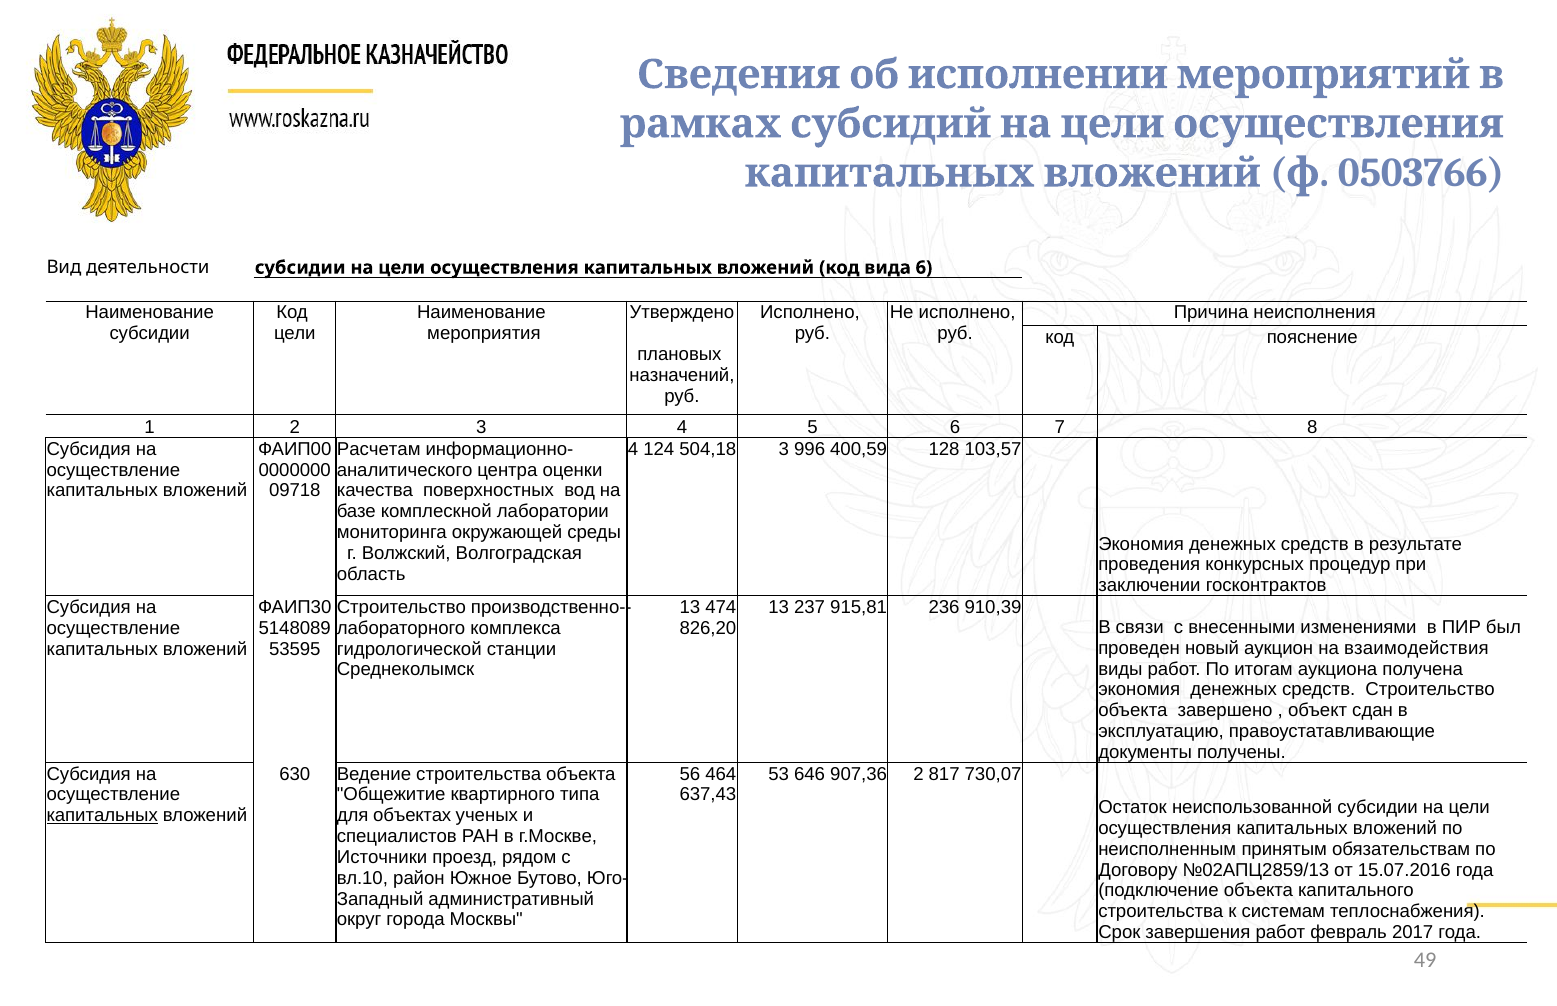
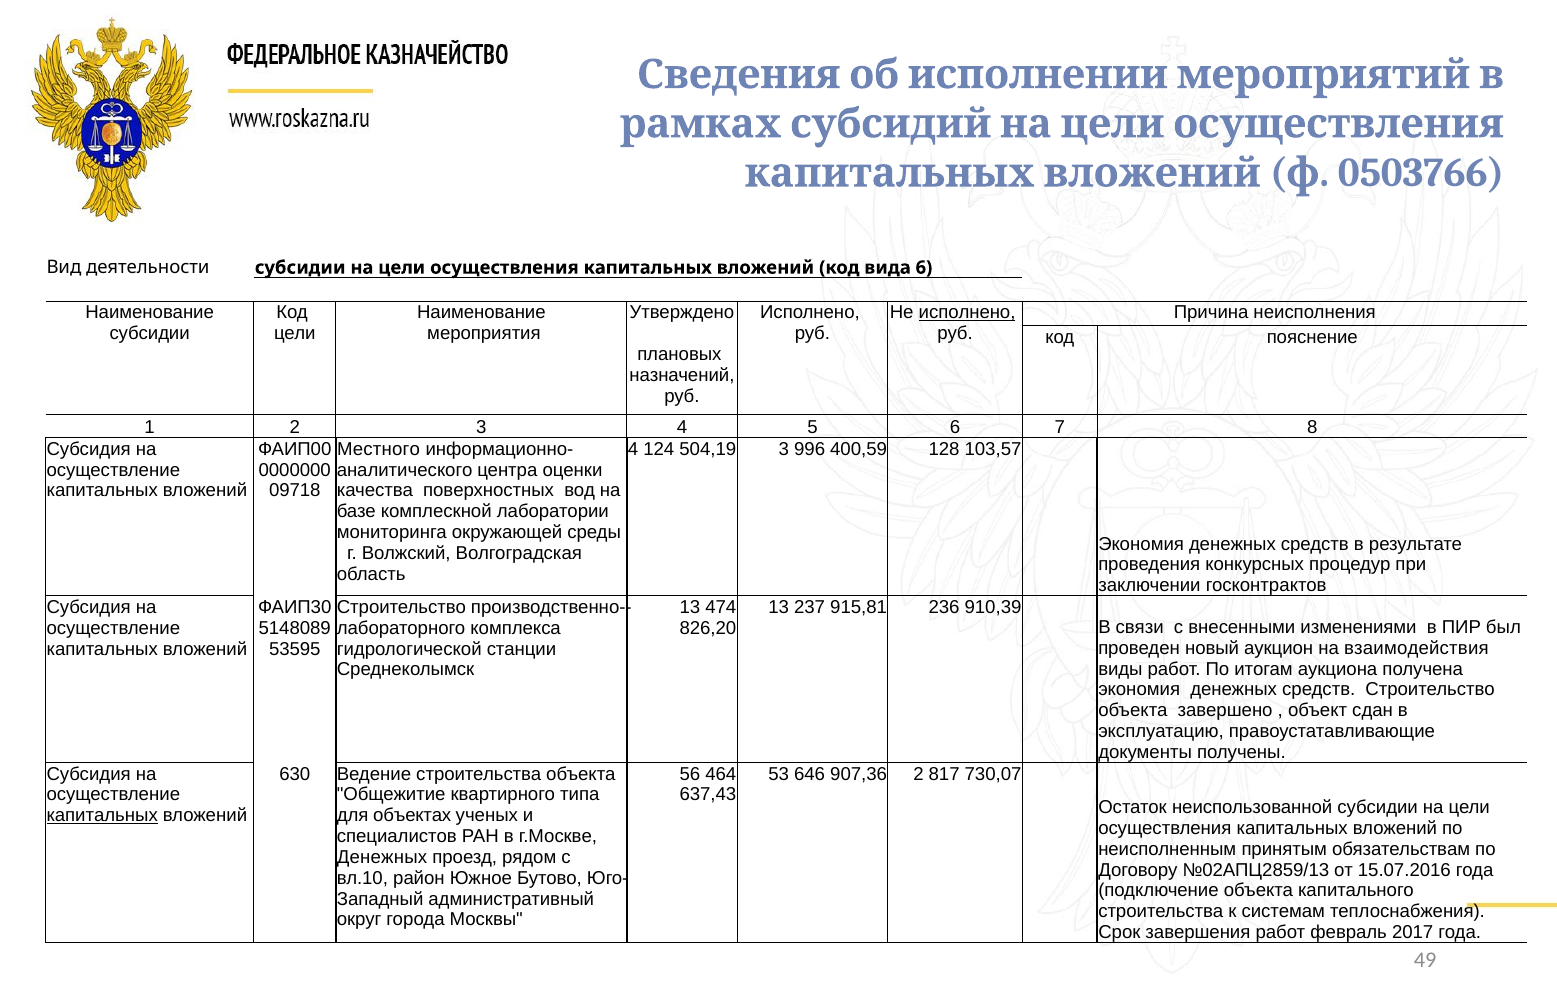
исполнено underline: none -> present (967, 312)
Расчетам: Расчетам -> Местного (379, 449)
504,18: 504,18 -> 504,19 (708, 449)
Источники: Источники -> Денежных (382, 857)
